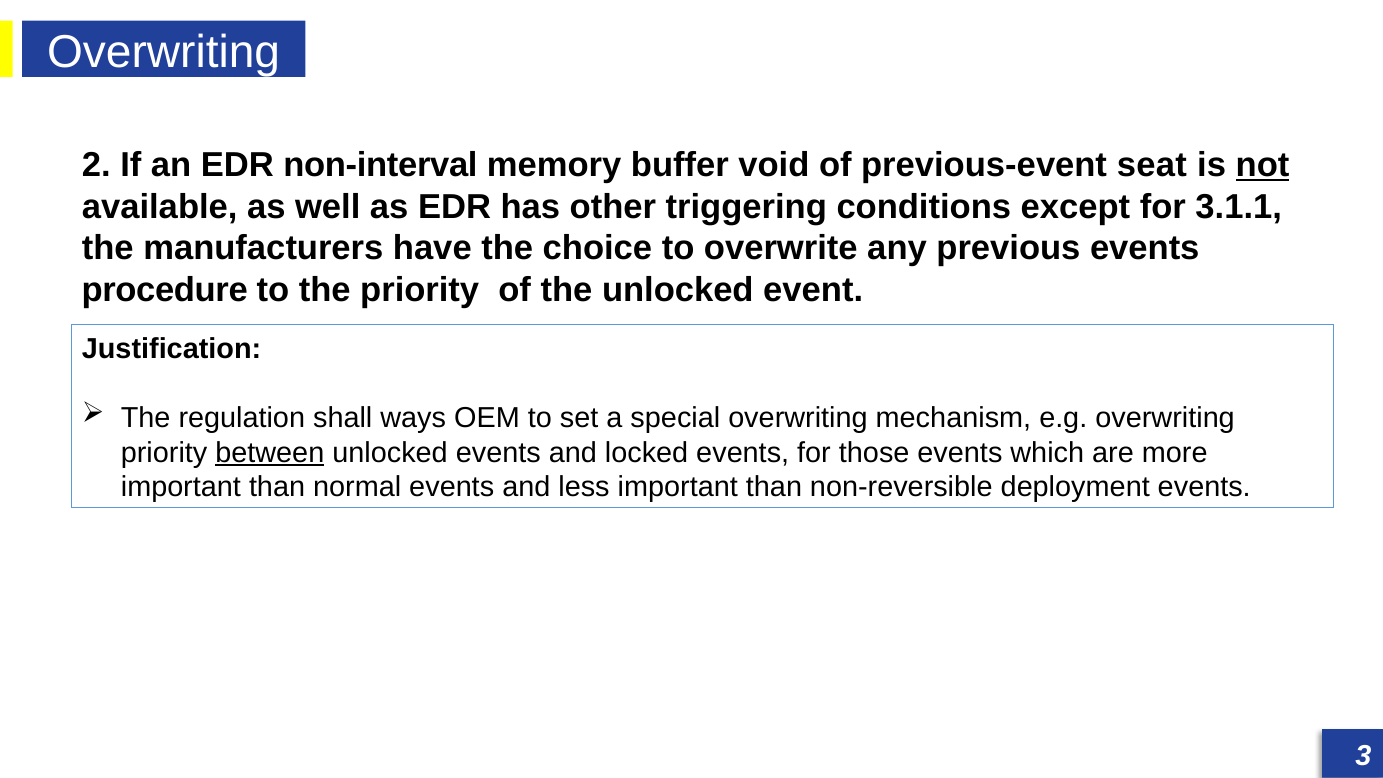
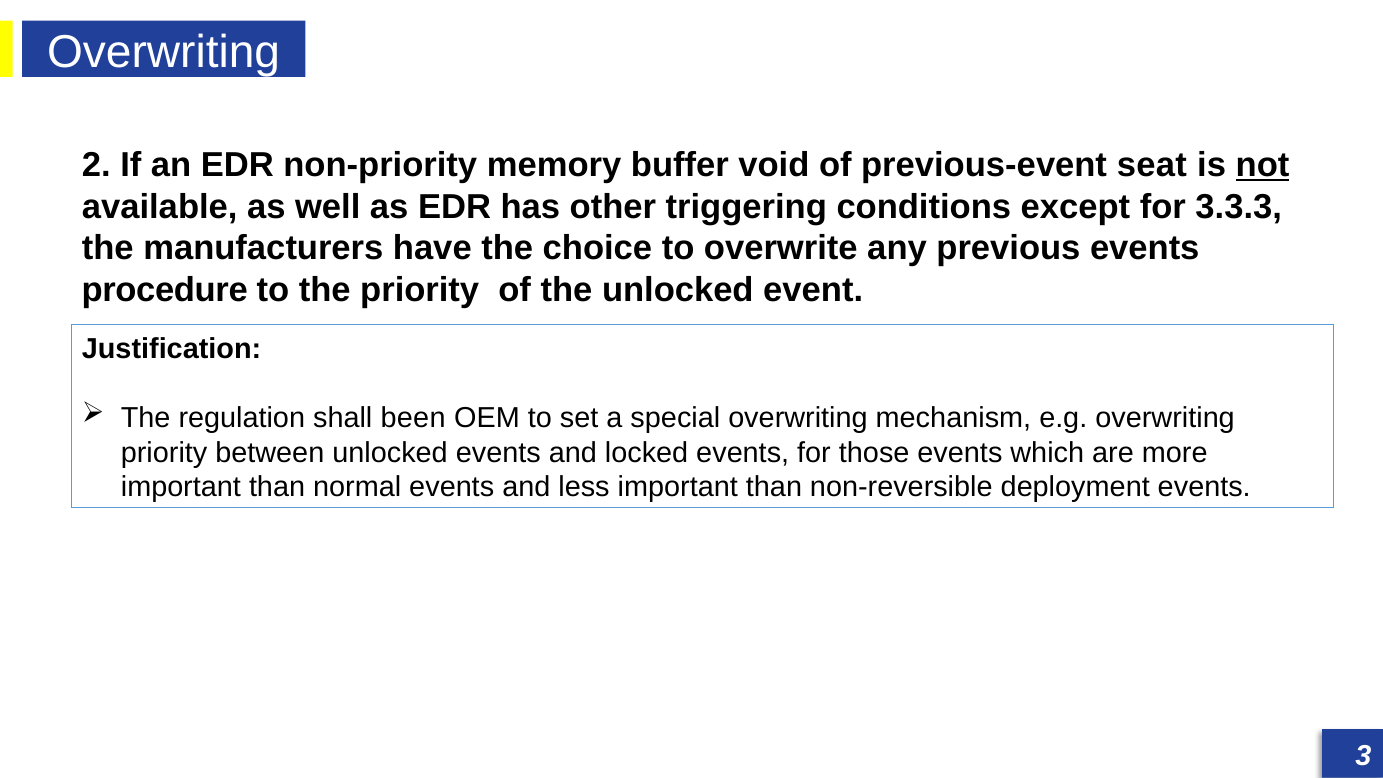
non-interval: non-interval -> non-priority (380, 165)
3.1.1: 3.1.1 -> 3.3.3 (1239, 207)
ways: ways -> been (413, 418)
between underline: present -> none (270, 453)
